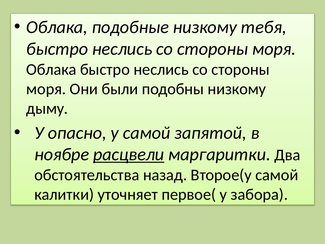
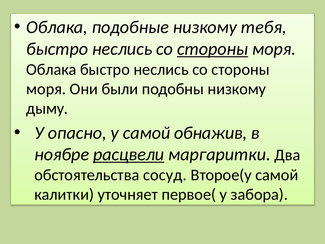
стороны underline: none -> present (213, 49)
запятой: запятой -> обнажив (211, 133)
назад: назад -> сосуд (165, 175)
